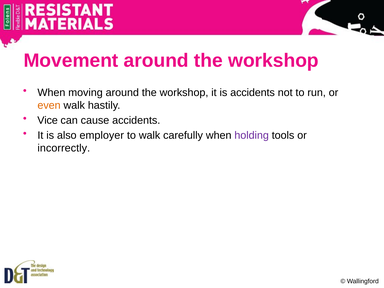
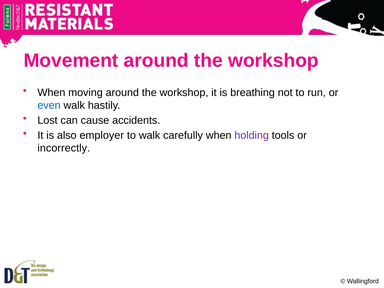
is accidents: accidents -> breathing (253, 93)
even colour: orange -> blue (49, 105)
Vice: Vice -> Lost (48, 120)
